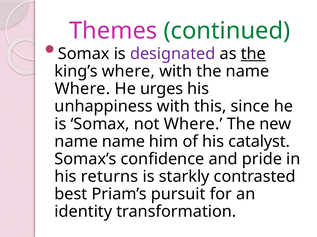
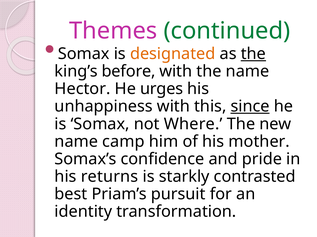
designated colour: purple -> orange (173, 54)
king’s where: where -> before (128, 72)
Where: Where -> Hector (82, 89)
since underline: none -> present (250, 107)
name name: name -> camp (123, 142)
catalyst: catalyst -> mother (259, 142)
